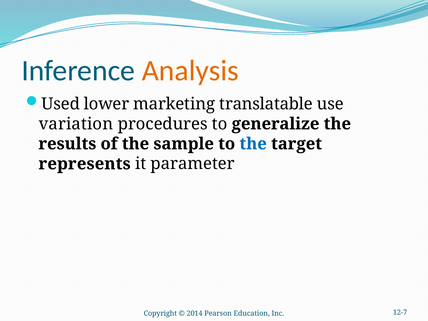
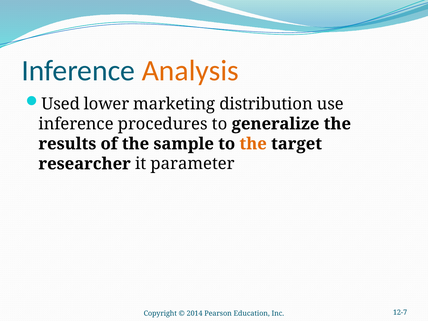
translatable: translatable -> distribution (266, 104)
variation: variation -> inference (76, 124)
the colour: blue -> orange (253, 144)
represents: represents -> researcher (85, 164)
